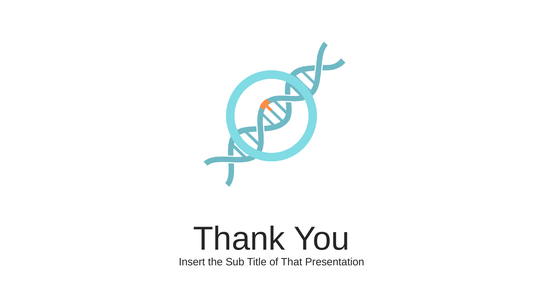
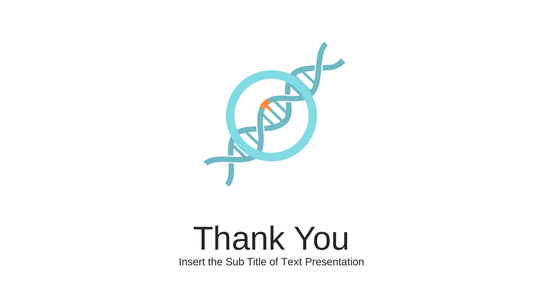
That: That -> Text (292, 262)
